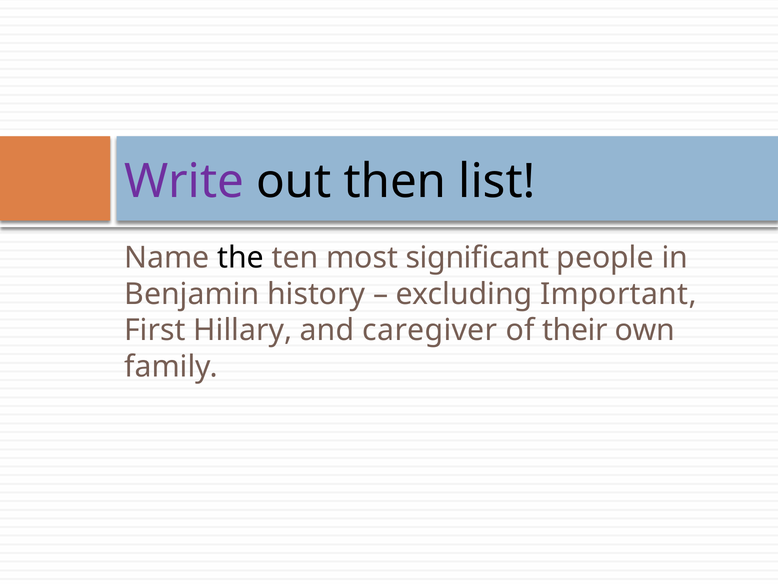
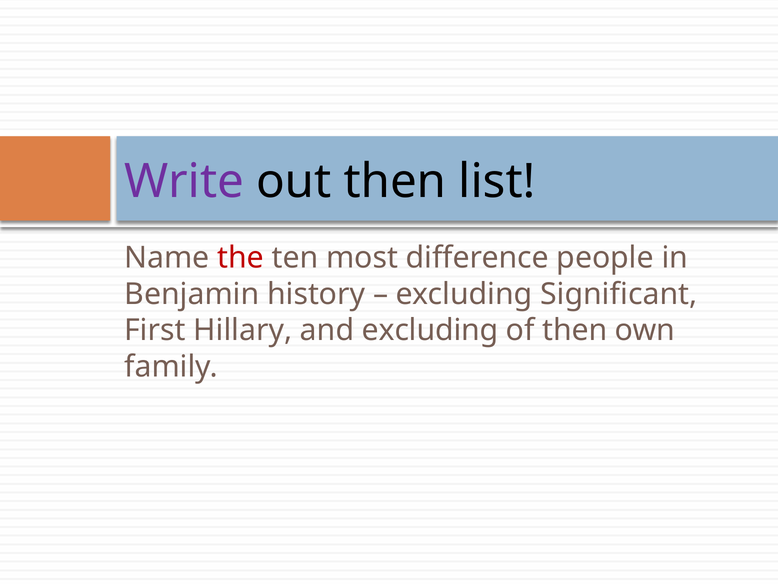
the colour: black -> red (241, 258)
significant: significant -> difference (477, 258)
Important: Important -> Significant (619, 294)
and caregiver: caregiver -> excluding (430, 330)
of their: their -> then (575, 330)
